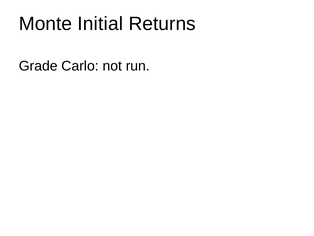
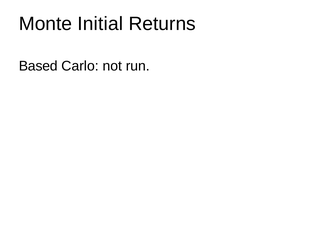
Grade: Grade -> Based (38, 66)
